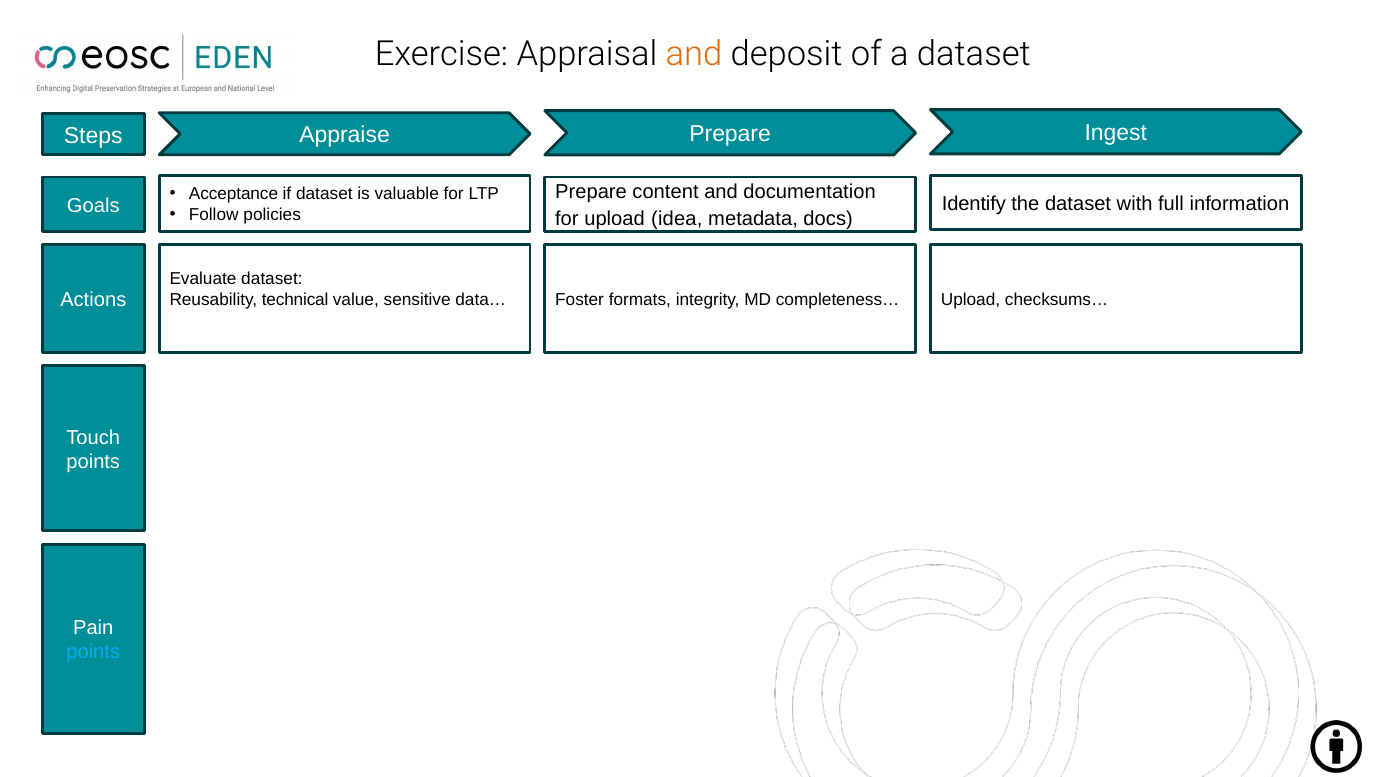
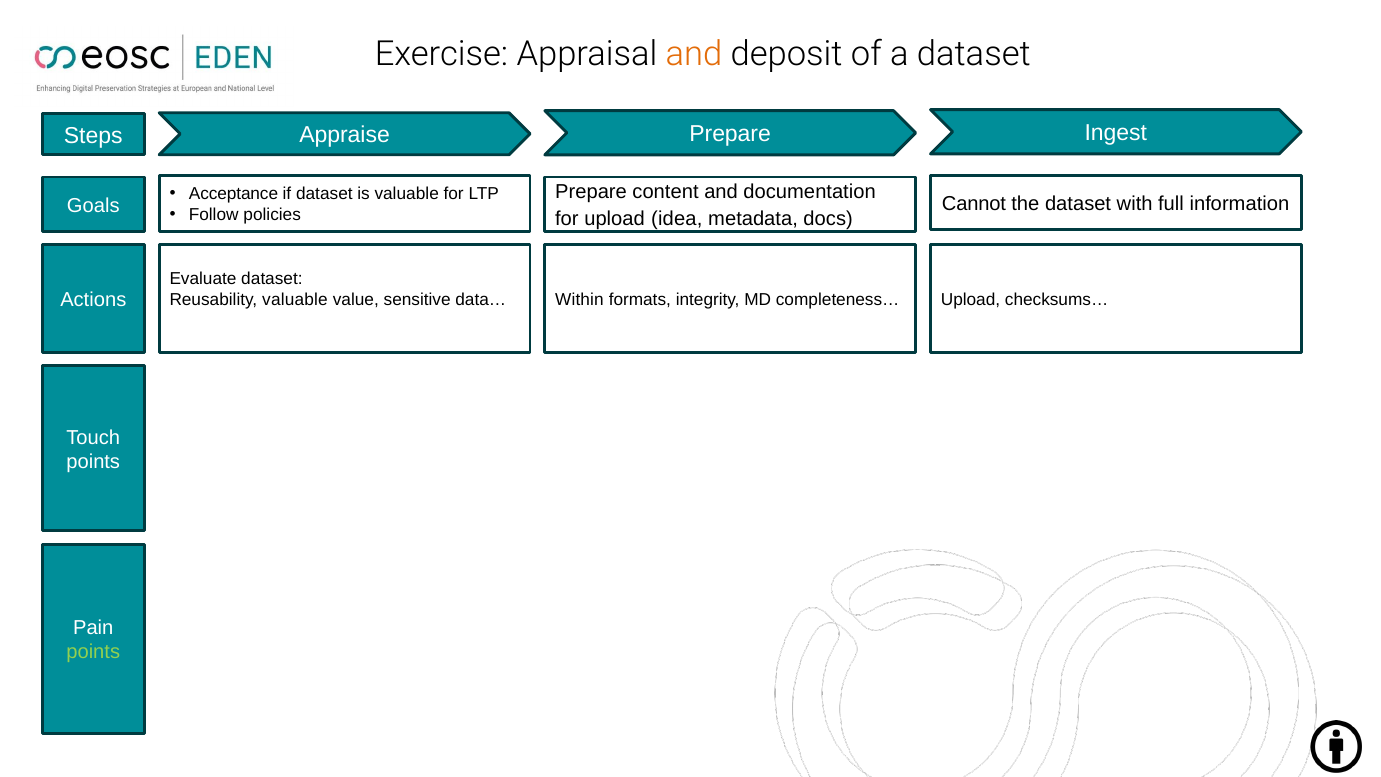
Identify: Identify -> Cannot (974, 204)
Reusability technical: technical -> valuable (295, 300)
Foster: Foster -> Within (579, 300)
points colour: light blue -> light green (93, 652)
